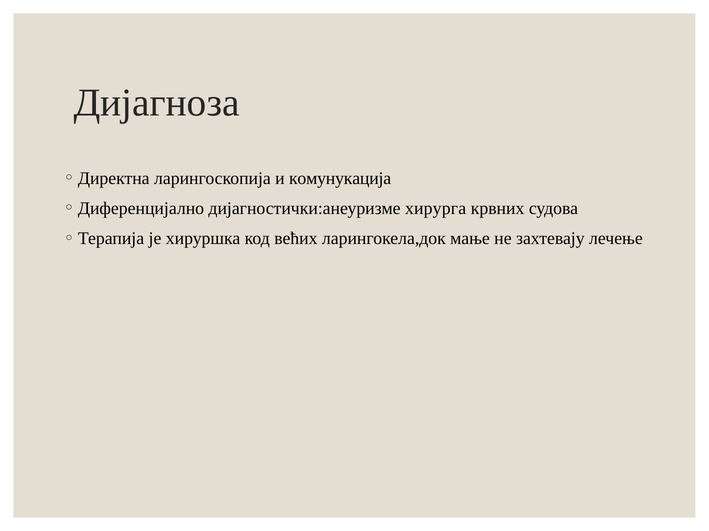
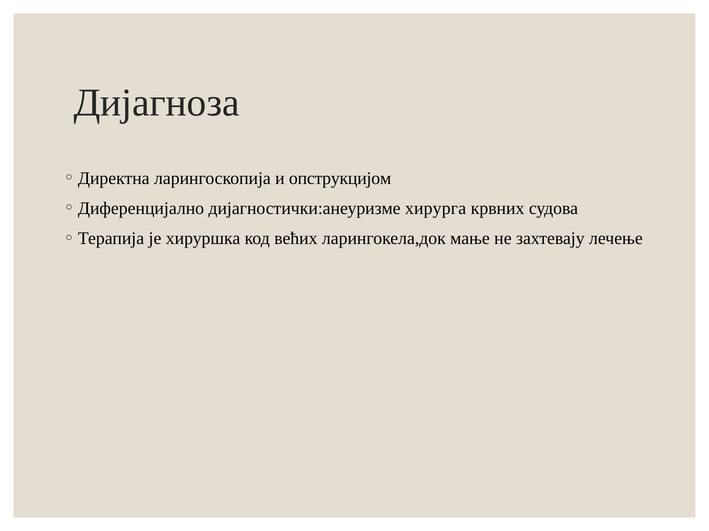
комунукација: комунукација -> опструкцијом (340, 178)
